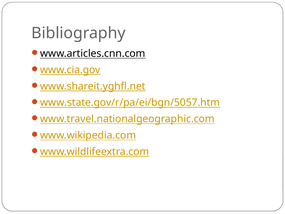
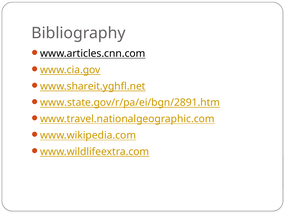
www.state.gov/r/pa/ei/bgn/5057.htm: www.state.gov/r/pa/ei/bgn/5057.htm -> www.state.gov/r/pa/ei/bgn/2891.htm (130, 102)
